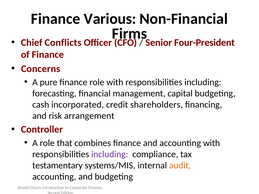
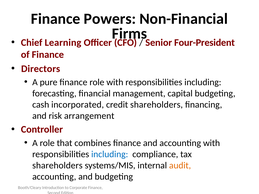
Various: Various -> Powers (110, 19)
Conflicts: Conflicts -> Learning (63, 43)
Concerns: Concerns -> Directors (41, 69)
including colour: purple -> blue (110, 154)
testamentary: testamentary -> shareholders (57, 166)
